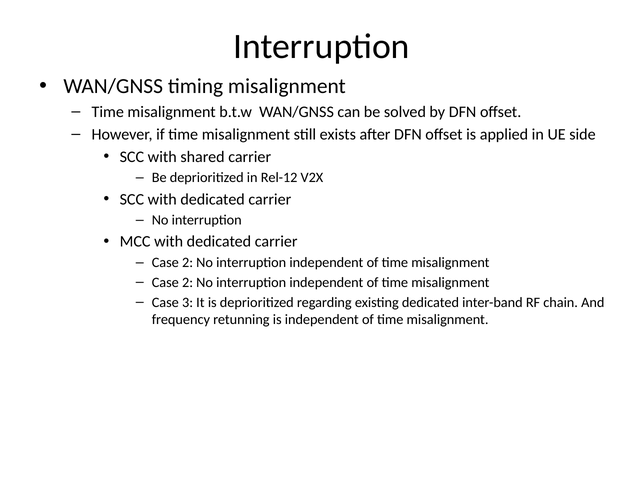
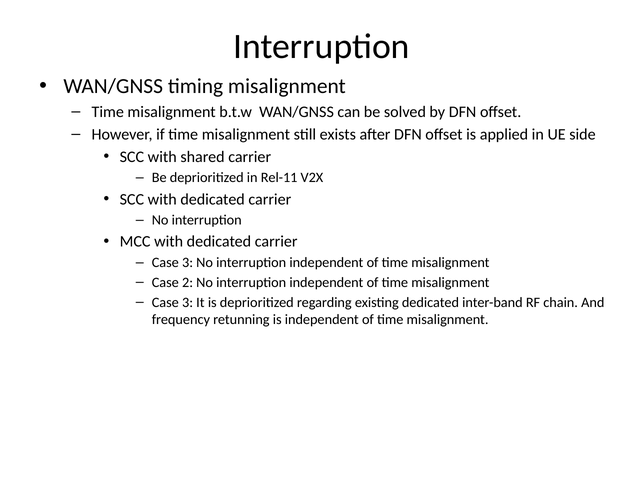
Rel-12: Rel-12 -> Rel-11 (279, 178)
2: 2 -> 3 (188, 263)
